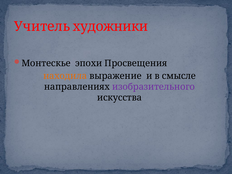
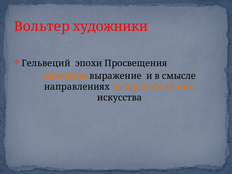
Учитель: Учитель -> Вольтер (42, 26)
Монтескье: Монтескье -> Гельвеций (46, 63)
изобразительного colour: purple -> orange (154, 87)
